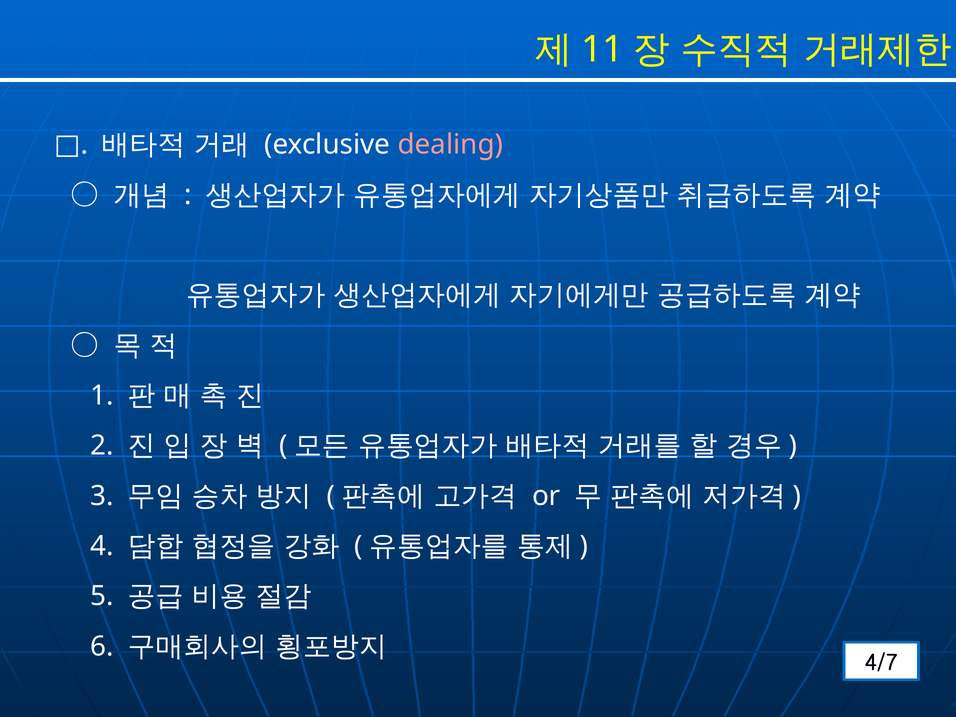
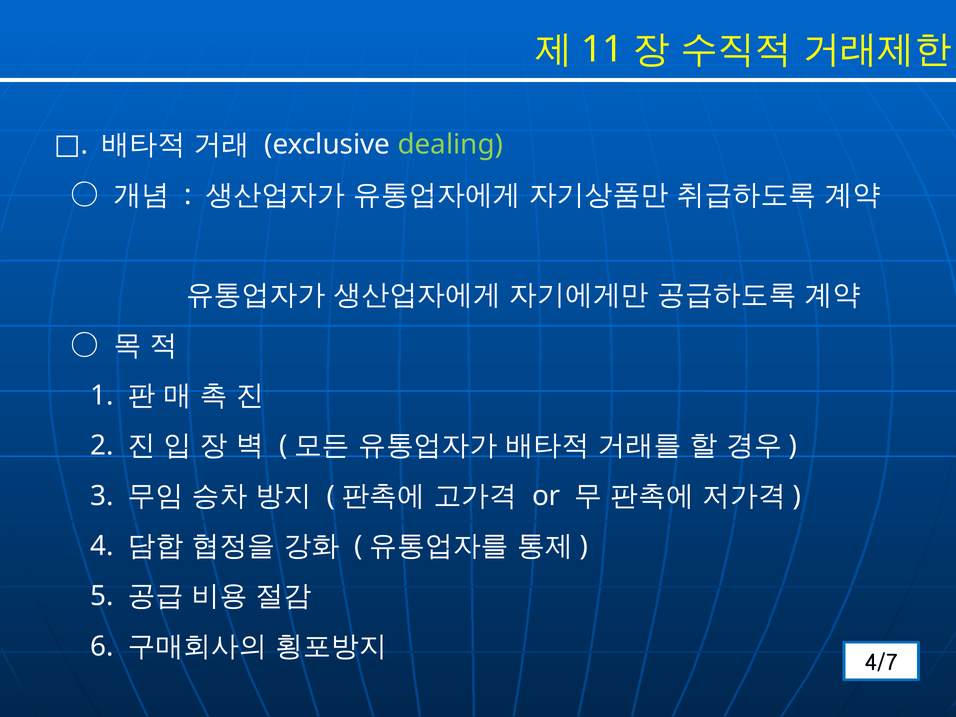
dealing colour: pink -> light green (450, 145)
